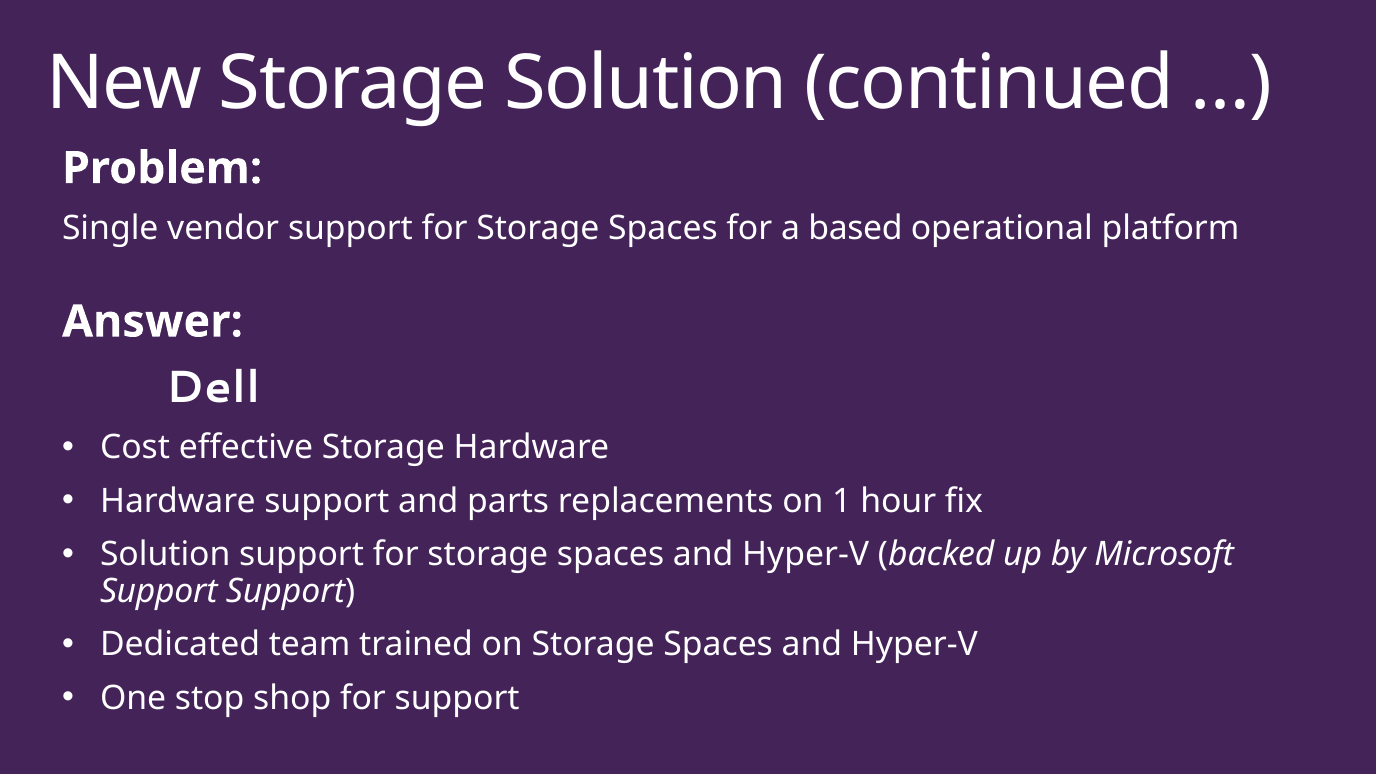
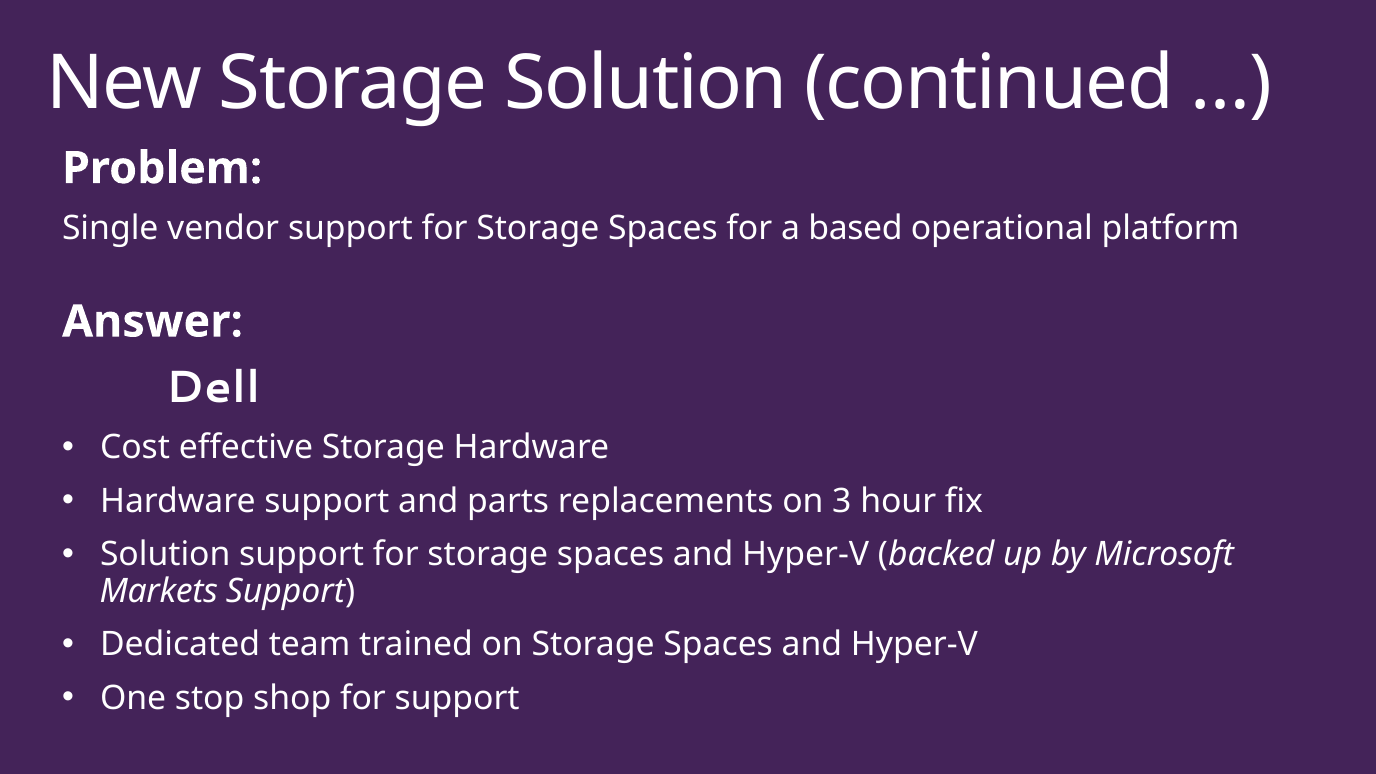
1: 1 -> 3 (842, 501)
Support: Support -> Markets (159, 591)
